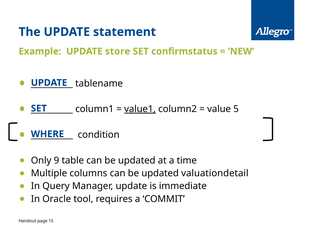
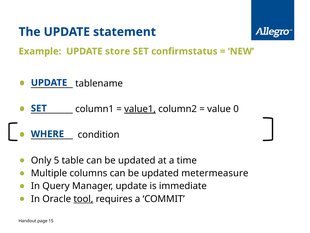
5: 5 -> 0 (236, 109)
9: 9 -> 5 (56, 160)
valuationdetail: valuationdetail -> metermeasure (215, 173)
tool underline: none -> present (83, 198)
